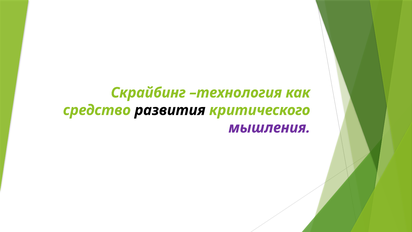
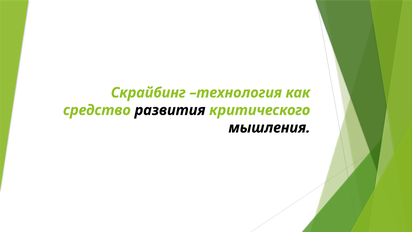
мышления colour: purple -> black (269, 128)
